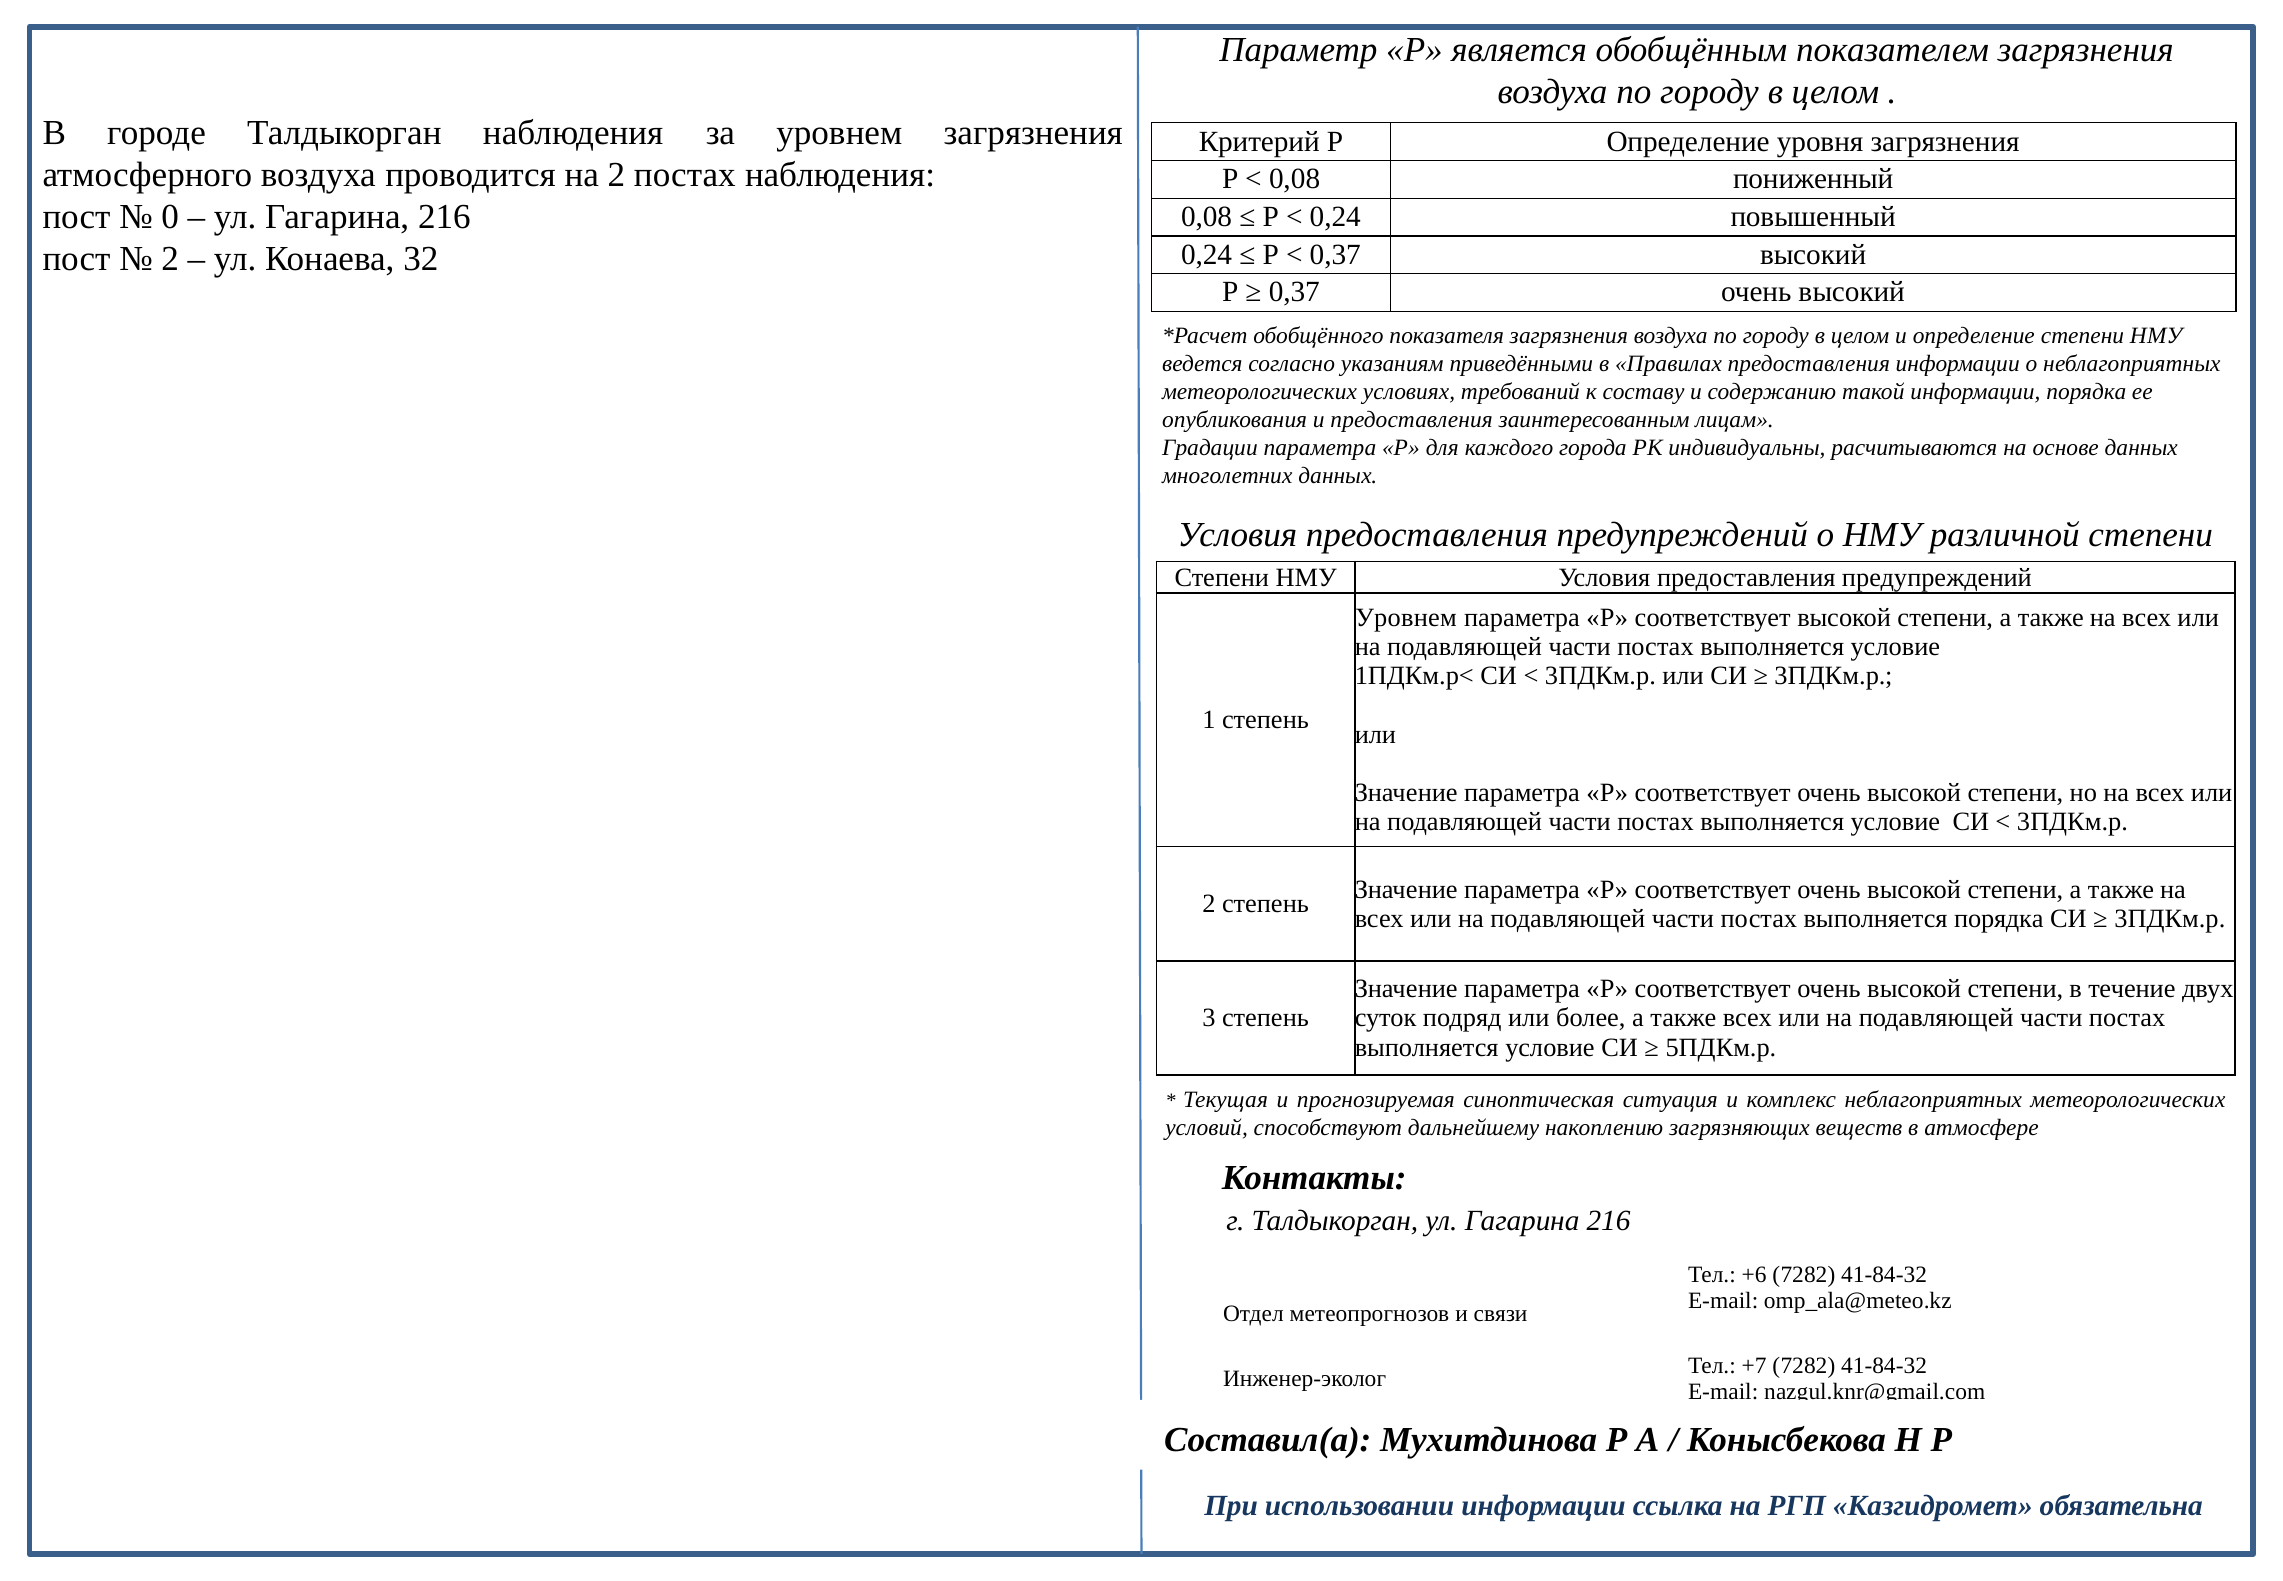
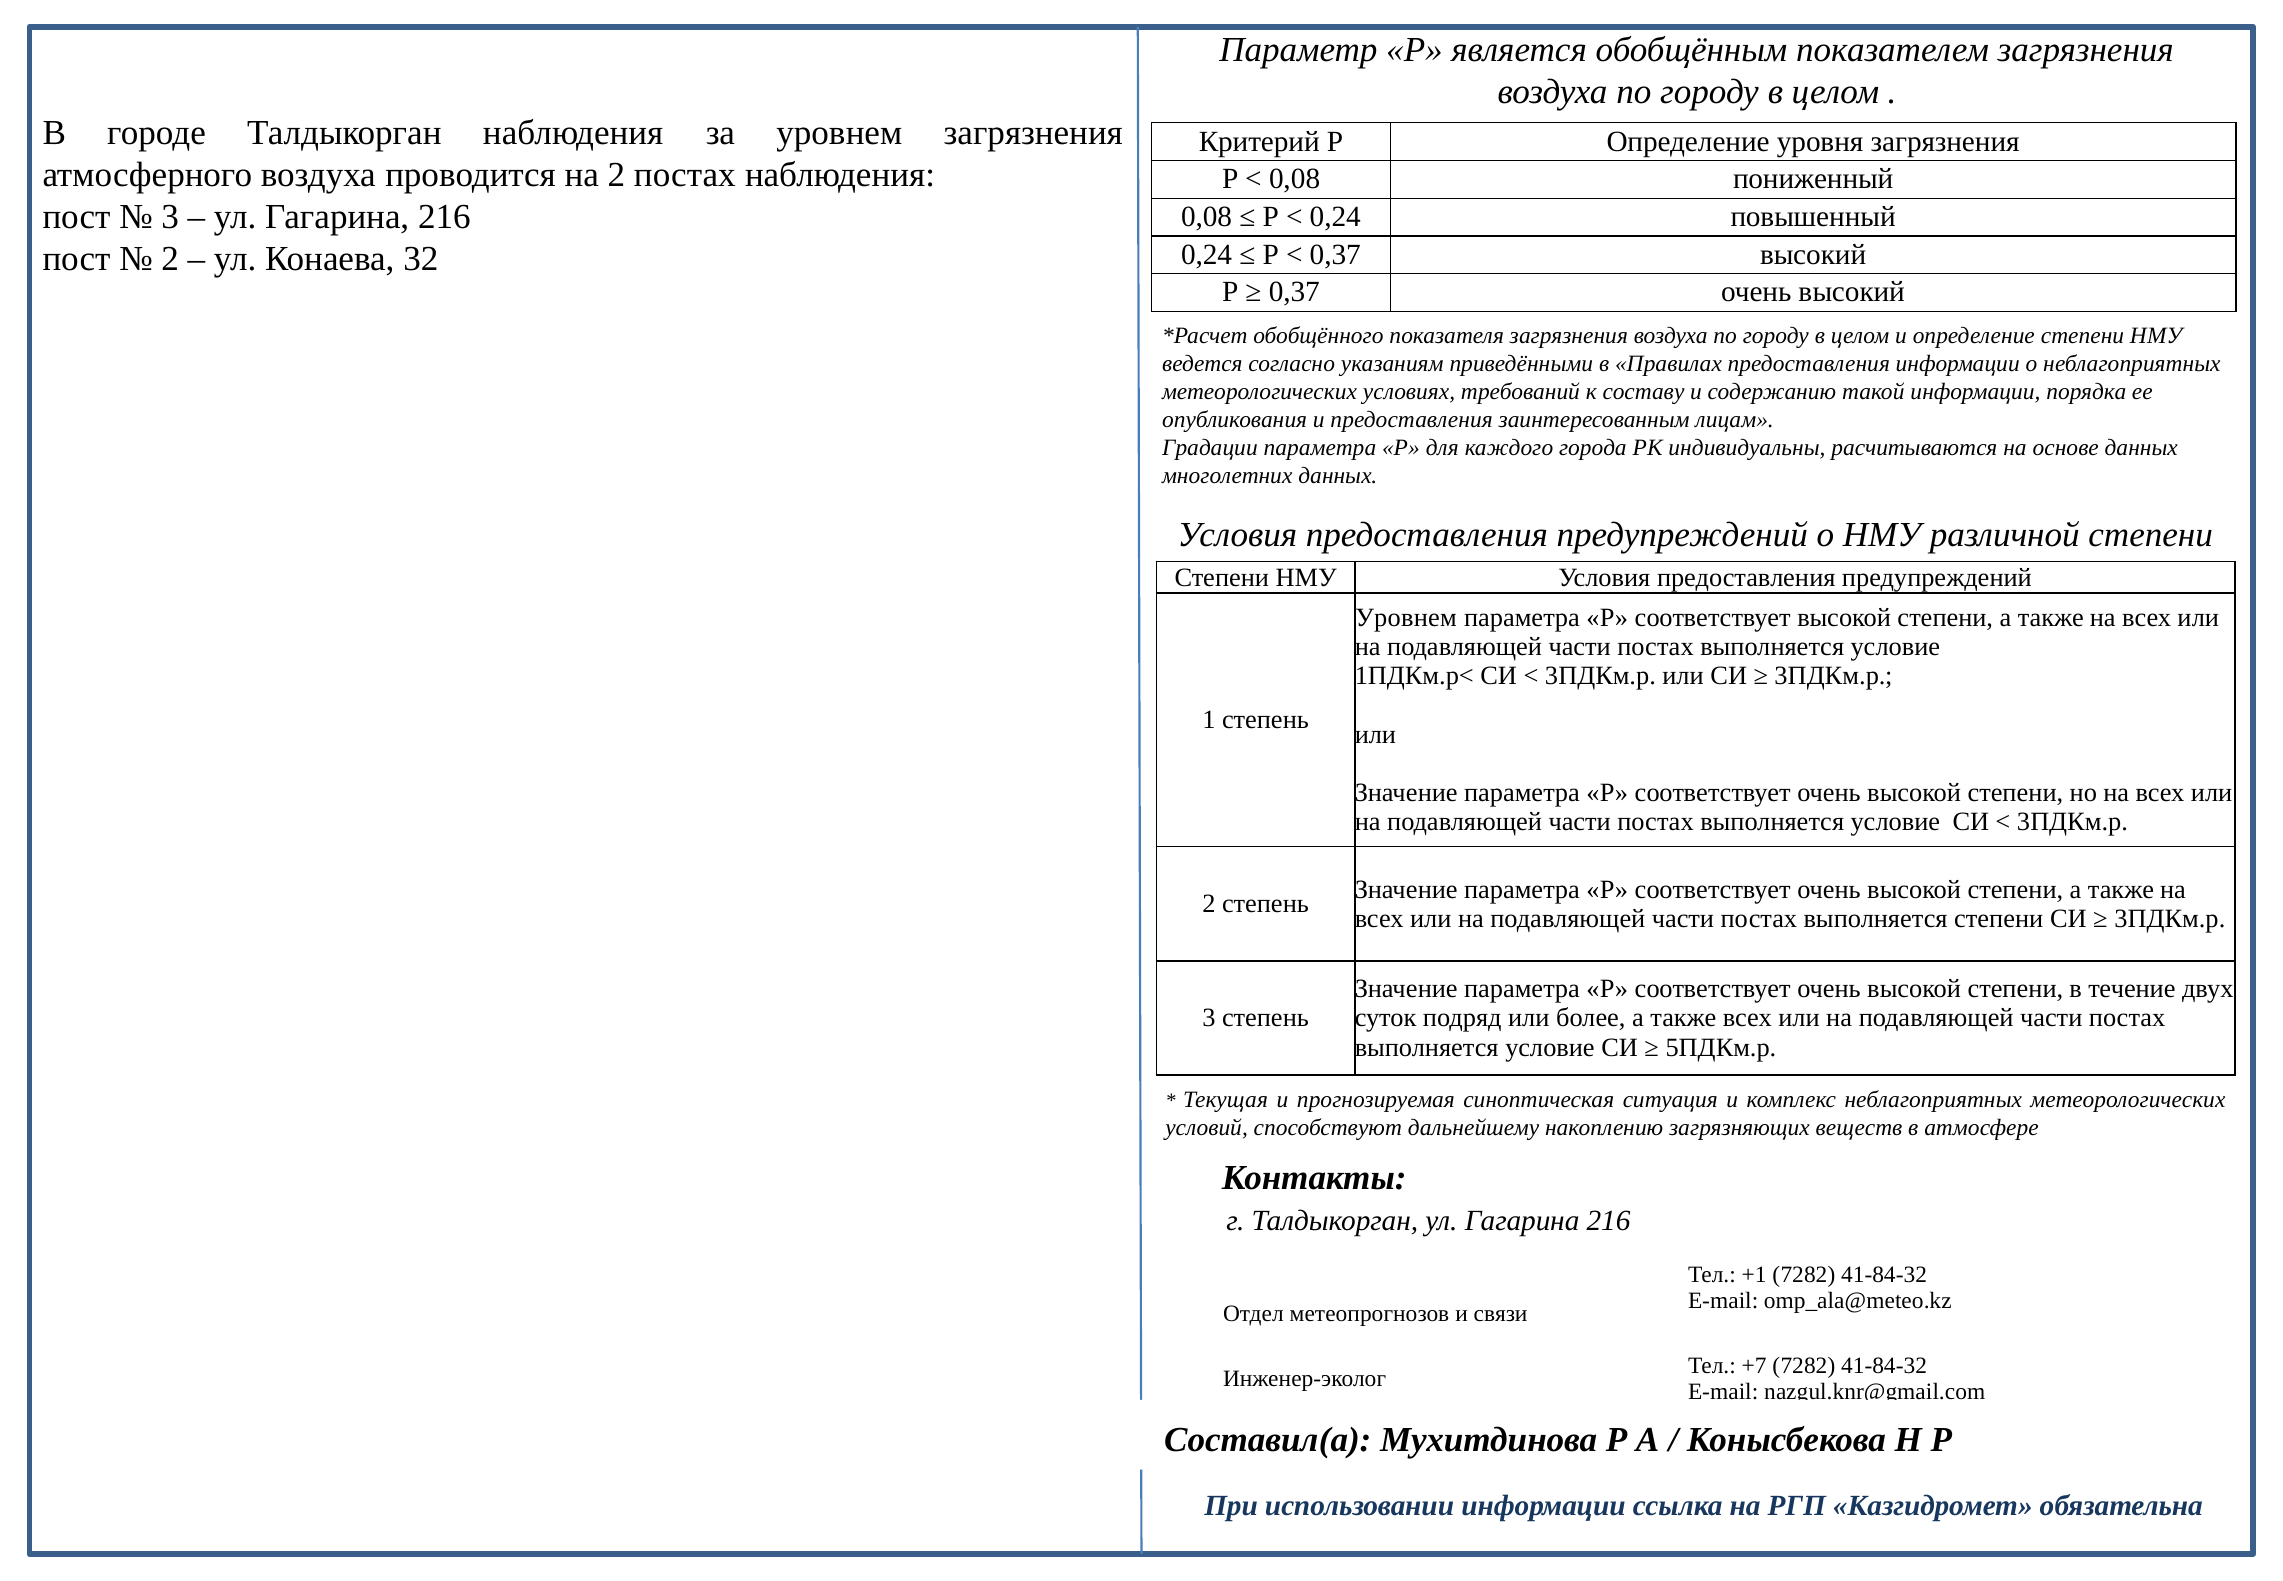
0: 0 -> 3 (170, 217)
выполняется порядка: порядка -> степени (1999, 918)
+6: +6 -> +1 (1754, 1274)
